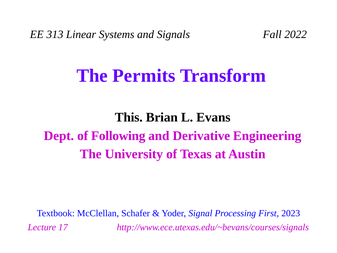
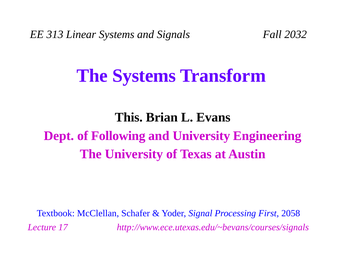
2022: 2022 -> 2032 (296, 34)
The Permits: Permits -> Systems (144, 76)
and Derivative: Derivative -> University (201, 136)
2023: 2023 -> 2058 (291, 213)
